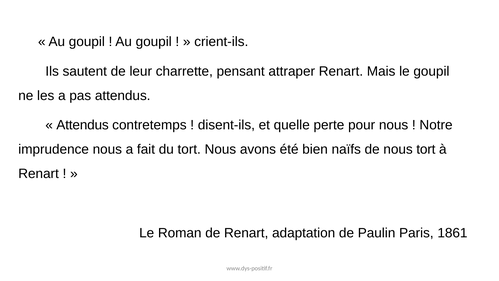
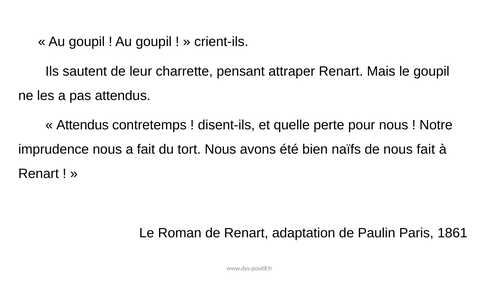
nous tort: tort -> fait (426, 149)
